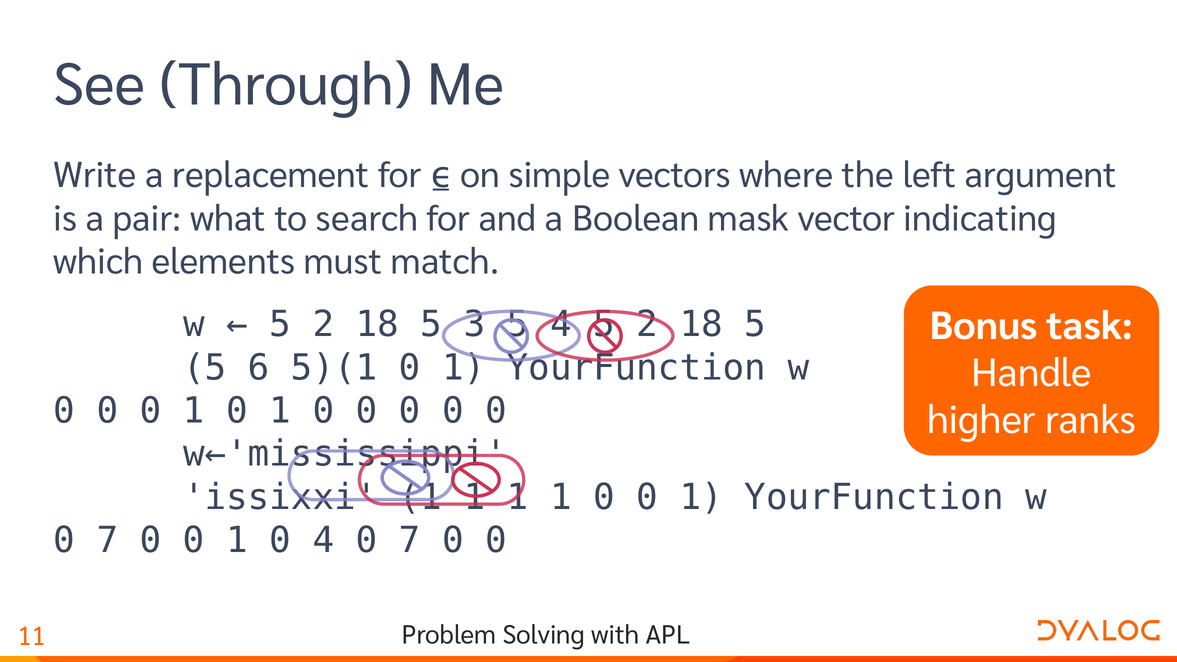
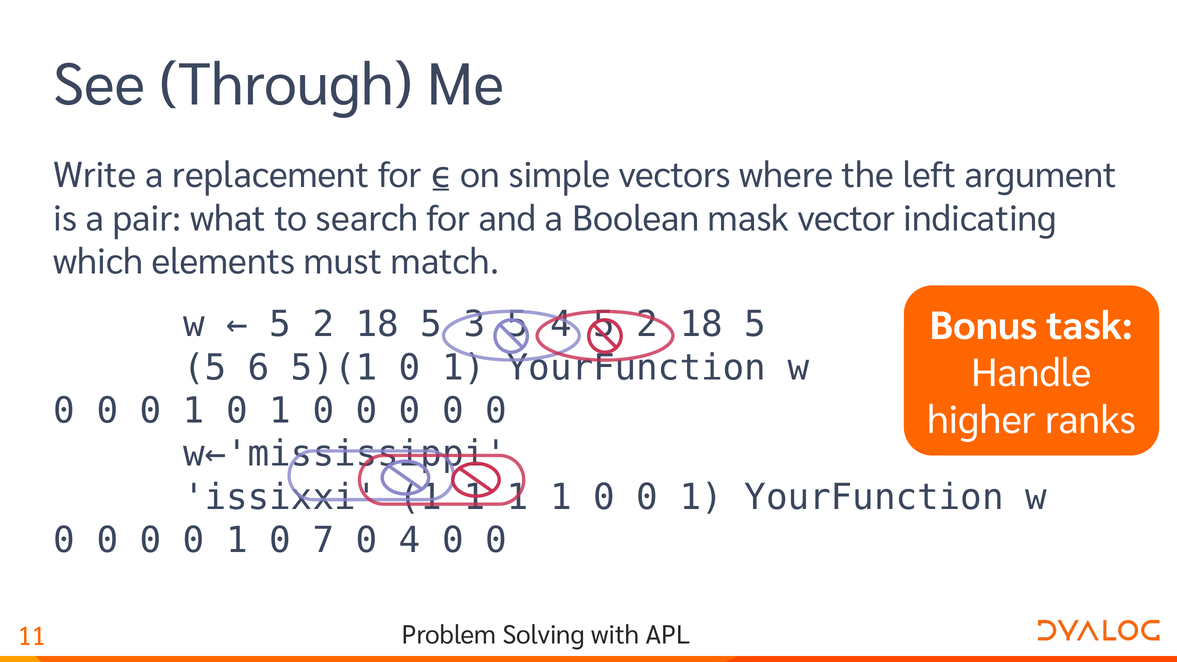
7: 7 -> 0 (107, 540)
0 4: 4 -> 7 (323, 540)
7: 7 -> 4 (410, 540)
